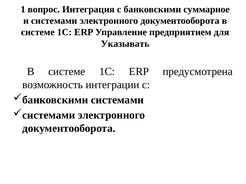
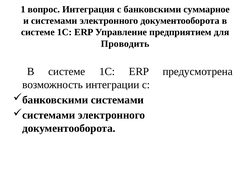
Указывать: Указывать -> Проводить (125, 44)
